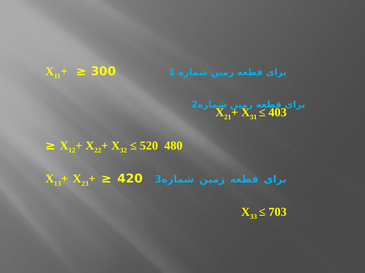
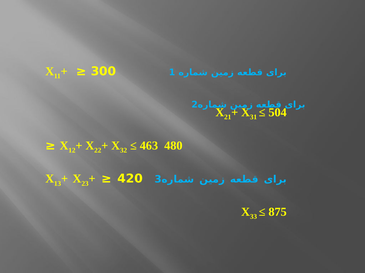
403: 403 -> 504 (278, 113)
520: 520 -> 463 (149, 146)
703: 703 -> 875 (278, 212)
